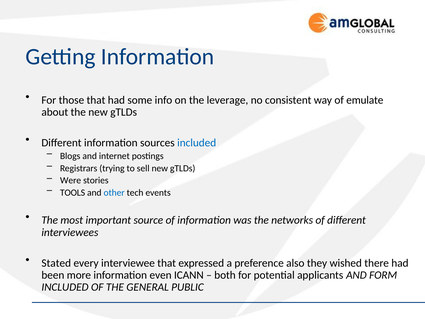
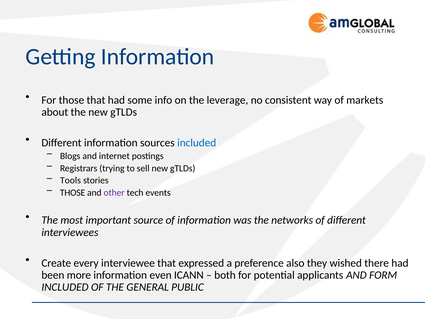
emulate: emulate -> markets (365, 100)
Were: Were -> Tools (71, 180)
TOOLS: TOOLS -> THOSE (73, 193)
other colour: blue -> purple (114, 193)
Stated: Stated -> Create (56, 263)
